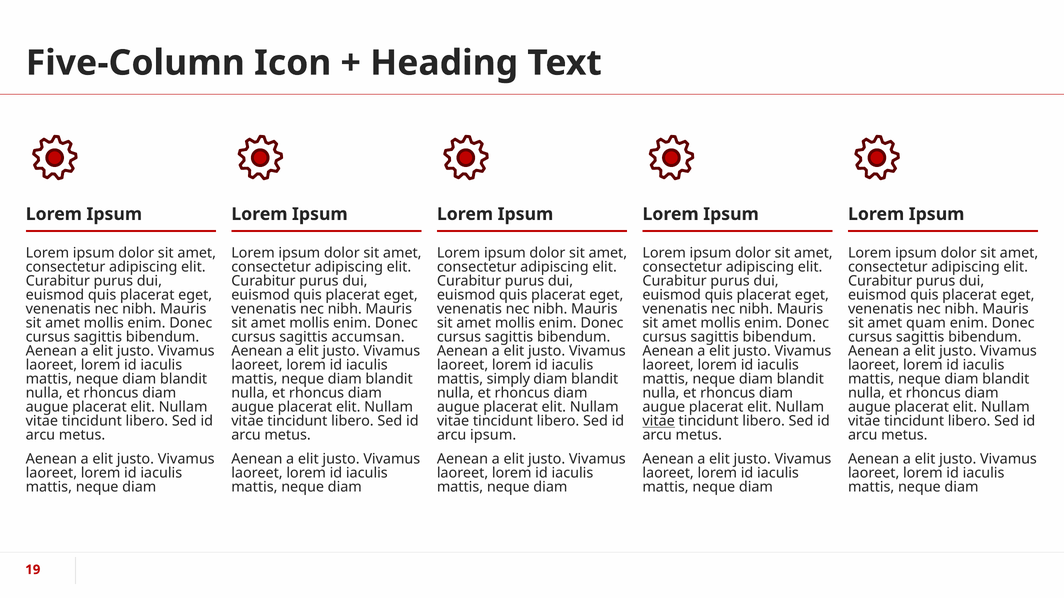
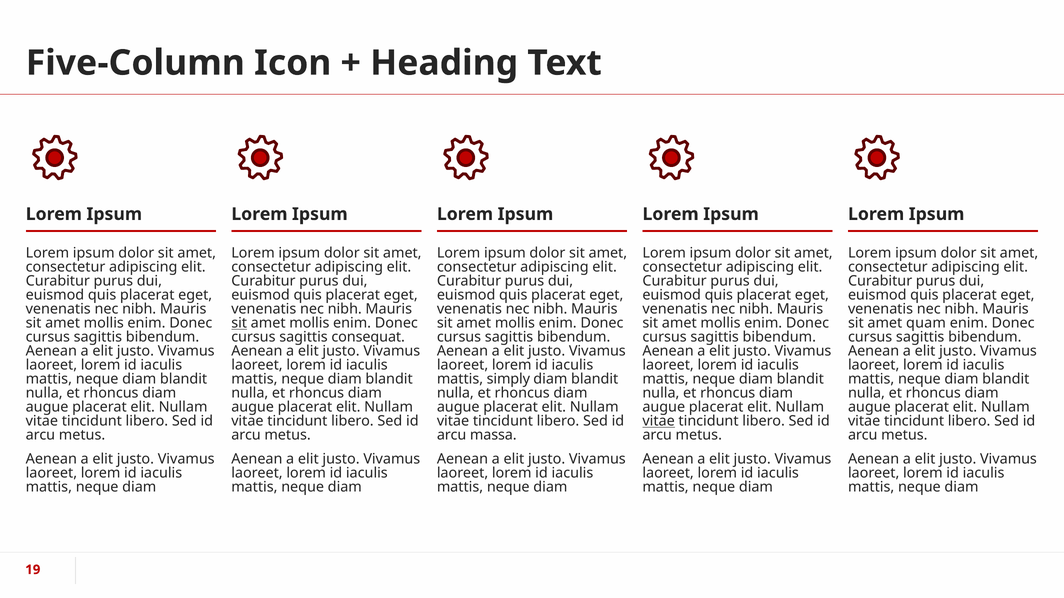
sit underline: none -> present (239, 323)
accumsan: accumsan -> consequat (368, 337)
arcu ipsum: ipsum -> massa (493, 435)
